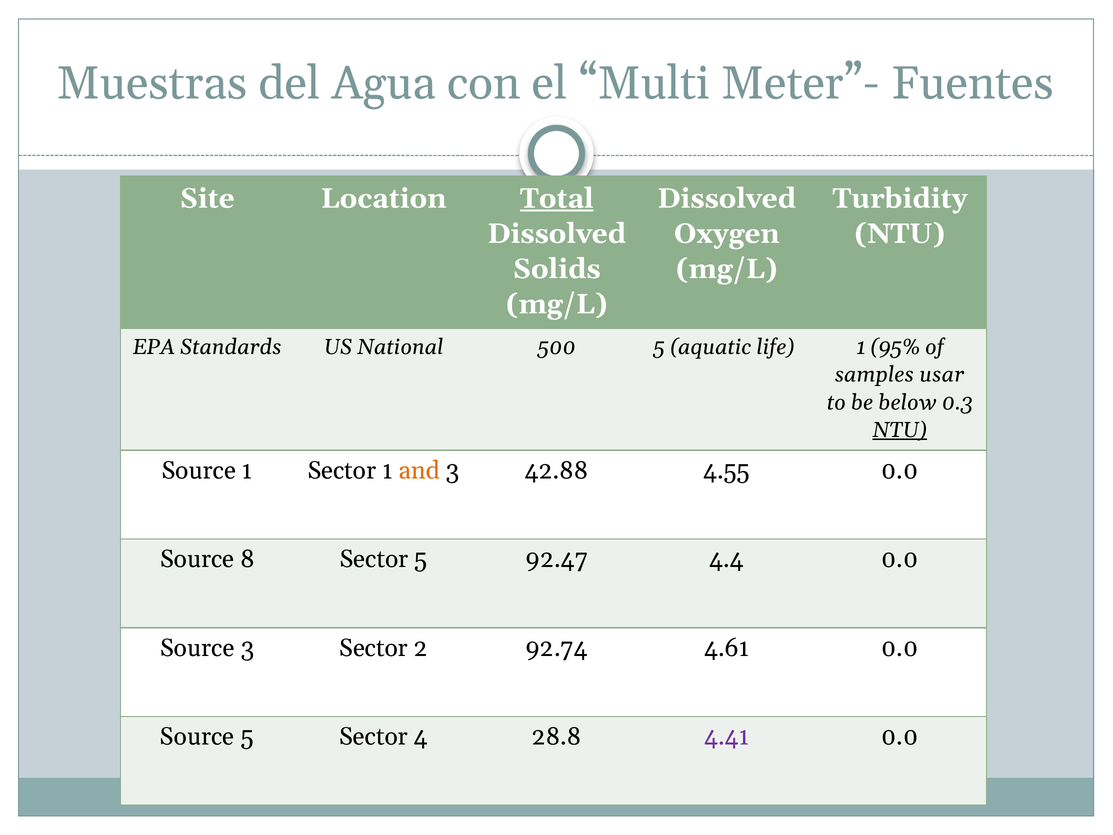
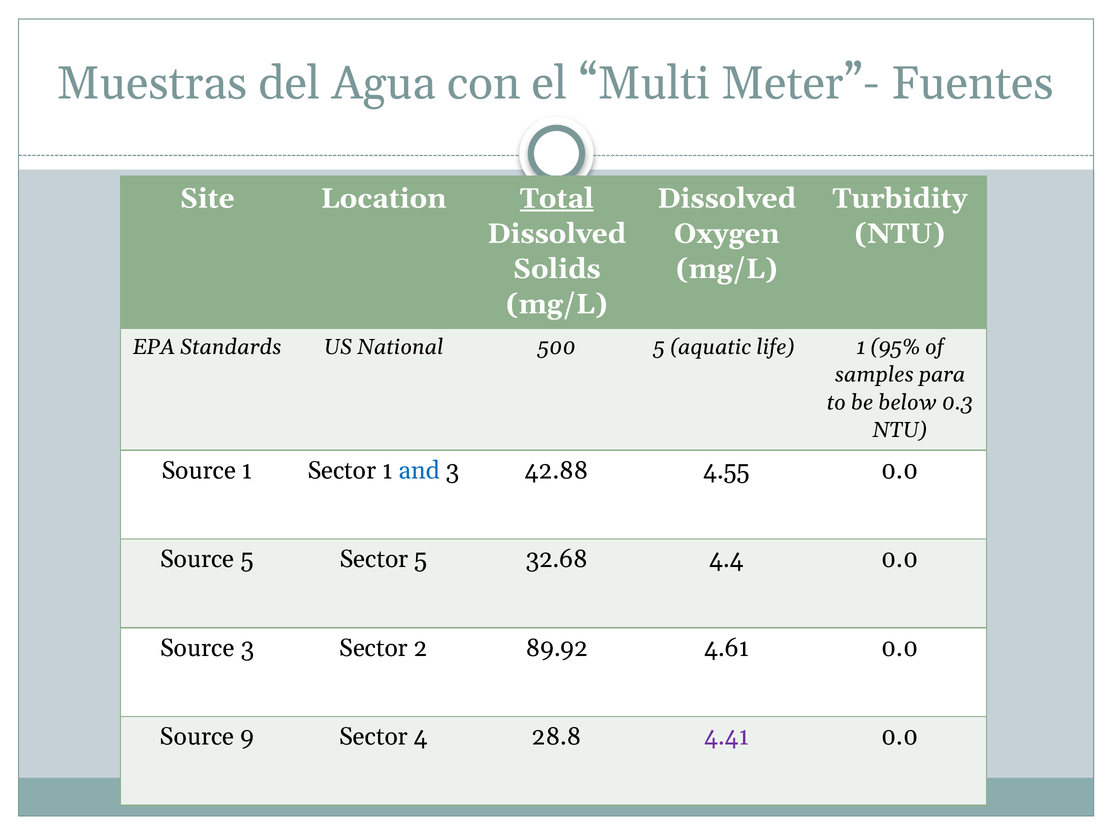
usar: usar -> para (942, 375)
NTU underline: present -> none (900, 430)
and colour: orange -> blue (419, 470)
Source 8: 8 -> 5 (247, 559)
92.47: 92.47 -> 32.68 (557, 559)
92.74: 92.74 -> 89.92 (557, 648)
Source 5: 5 -> 9 (247, 737)
